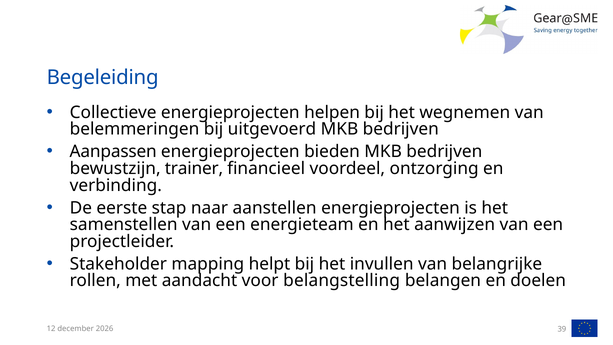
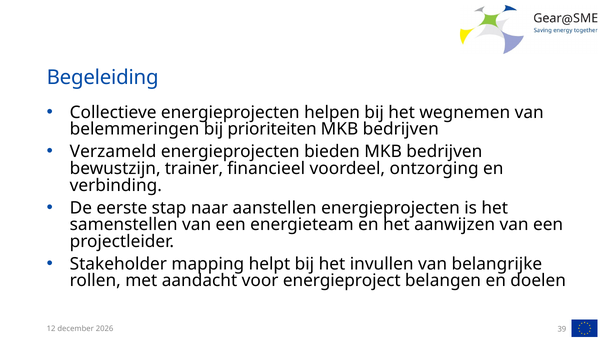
uitgevoerd: uitgevoerd -> prioriteiten (272, 129)
Aanpassen: Aanpassen -> Verzameld (113, 152)
belangstelling: belangstelling -> energieproject (342, 281)
